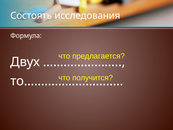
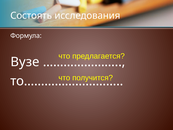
Двух: Двух -> Вузе (25, 62)
